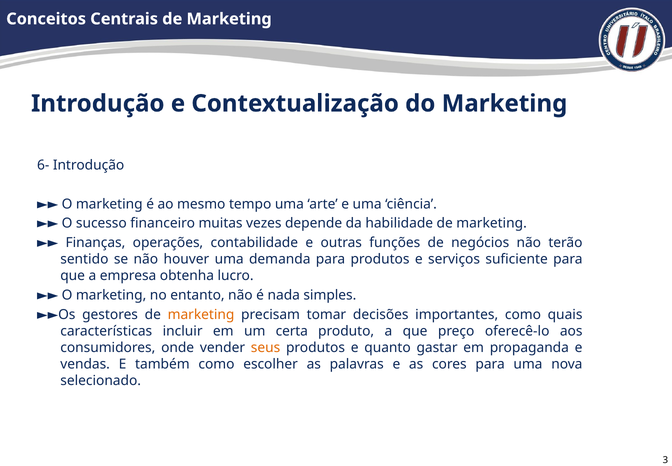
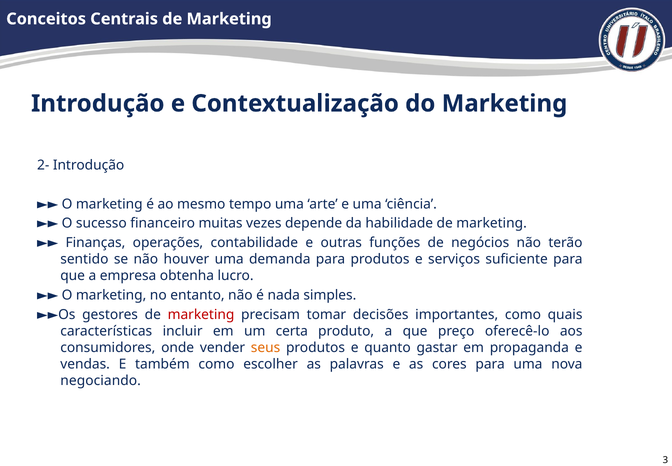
6-: 6- -> 2- (43, 165)
marketing colour: orange -> red (201, 314)
selecionado: selecionado -> negociando (101, 380)
